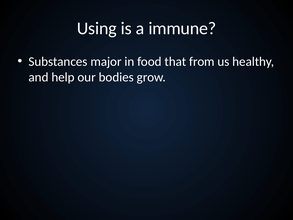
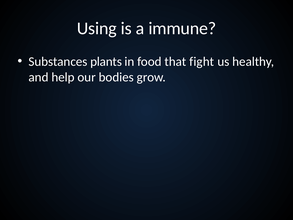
major: major -> plants (106, 61)
from: from -> fight (202, 61)
